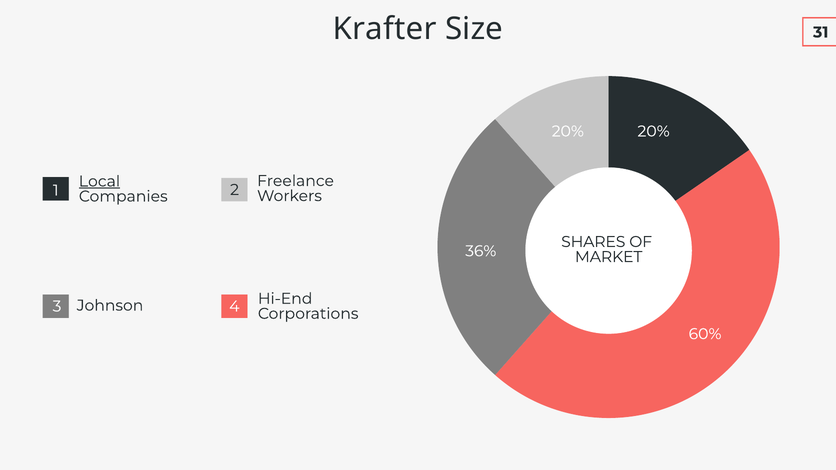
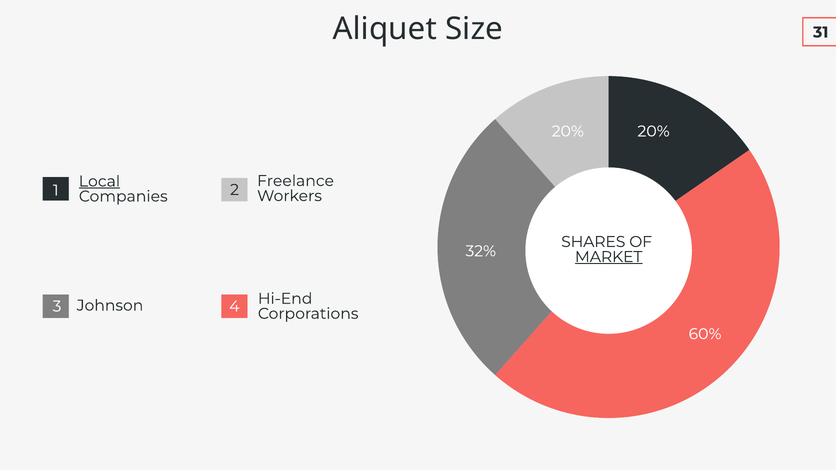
Krafter: Krafter -> Aliquet (385, 29)
36%: 36% -> 32% (481, 251)
MARKET underline: none -> present (609, 257)
